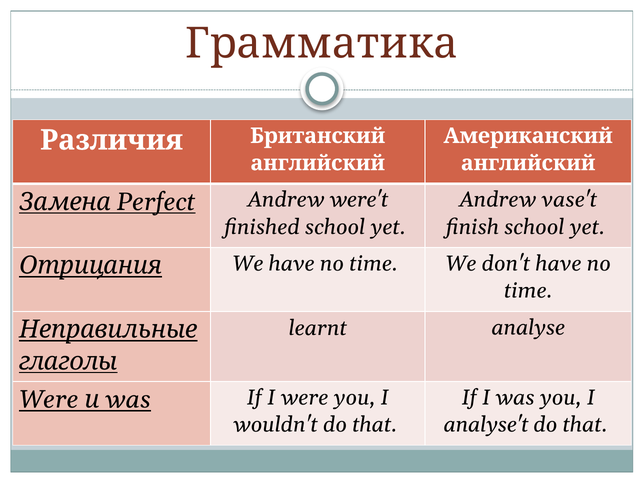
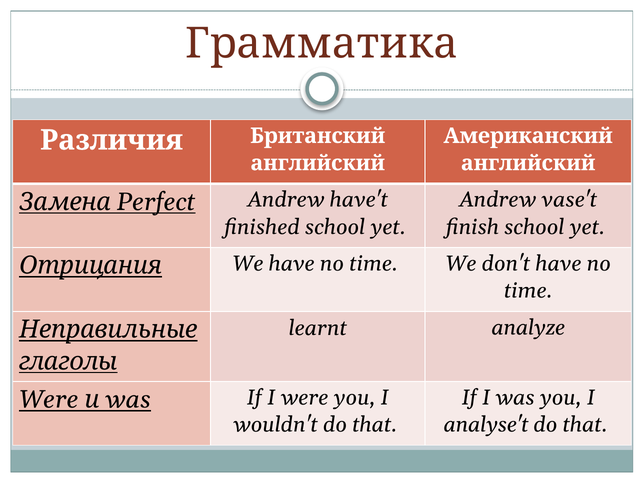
were't: were't -> have't (359, 200)
analyse: analyse -> analyze (528, 328)
